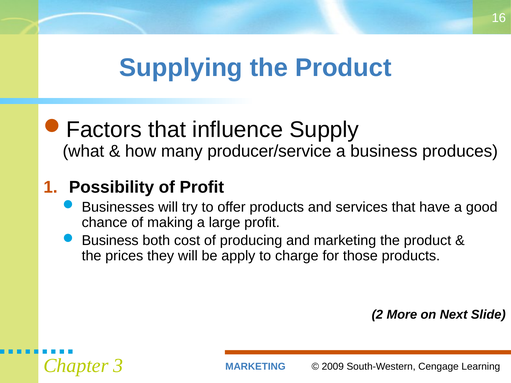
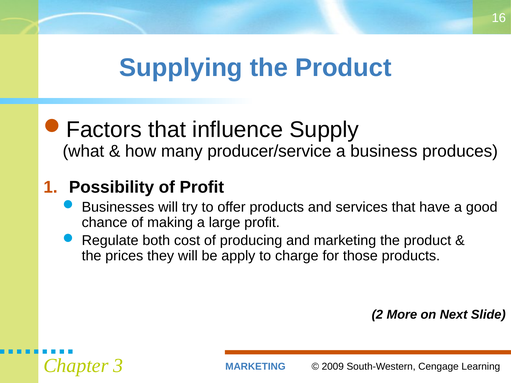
Business: Business -> Regulate (110, 241)
